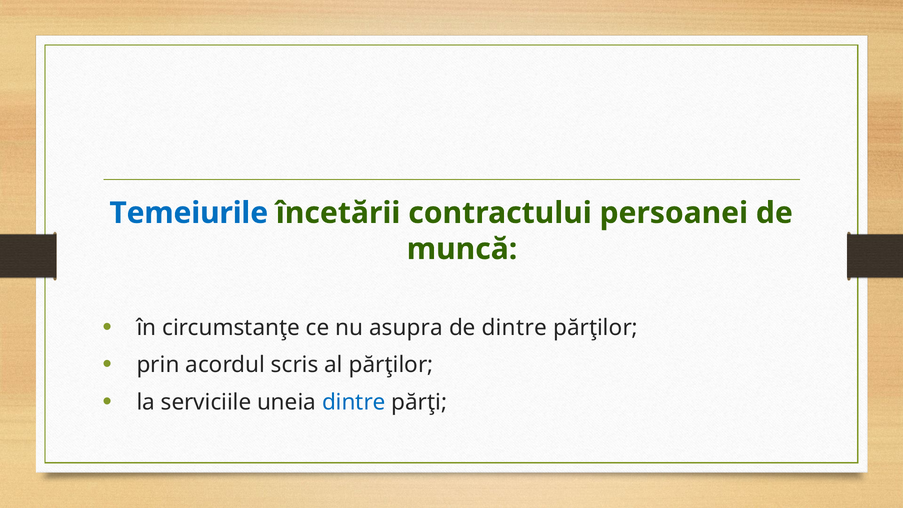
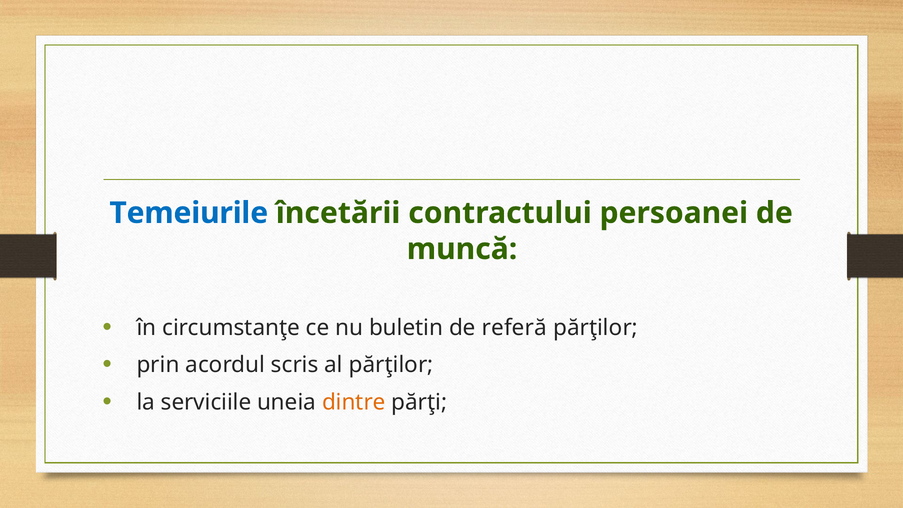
asupra: asupra -> buletin (406, 328)
de dintre: dintre -> referă (514, 328)
dintre colour: blue -> orange (354, 402)
